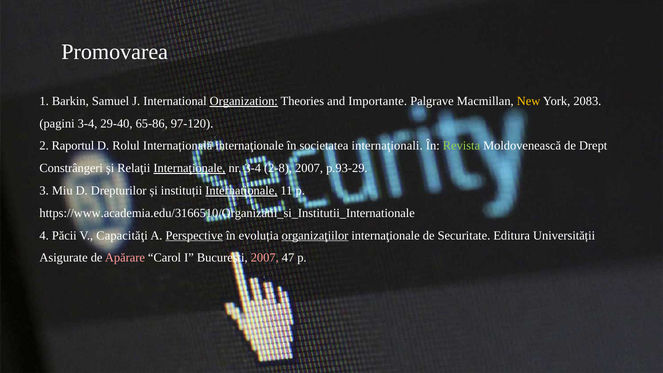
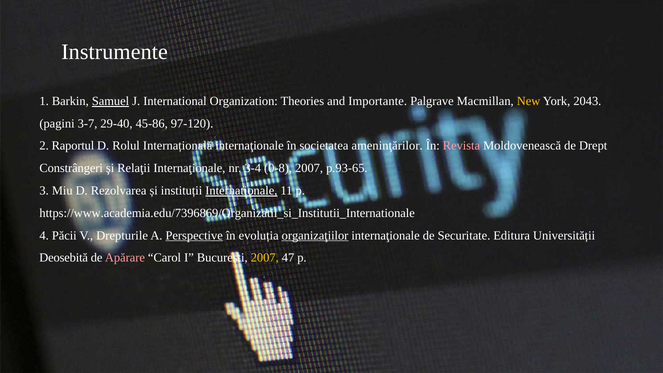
Promovarea: Promovarea -> Instrumente (115, 52)
Samuel underline: none -> present (110, 101)
Organization underline: present -> none (244, 101)
2083: 2083 -> 2043 (587, 101)
pagini 3-4: 3-4 -> 3-7 (88, 123)
65-86: 65-86 -> 45-86 (152, 123)
internaţionali: internaţionali -> ameninţărilor (387, 146)
Revista colour: light green -> pink (461, 146)
Internaţionale underline: present -> none (189, 168)
2-8: 2-8 -> 0-8 (278, 168)
p.93-29: p.93-29 -> p.93-65 (347, 168)
Drepturilor: Drepturilor -> Rezolvarea (119, 191)
https://www.academia.edu/3166510/Organizatii_si_Institutii_Internationale: https://www.academia.edu/3166510/Organizatii_si_Institutii_Internationale -> https://www.academia.edu/7396869/Organizatii_si_Institutii_Internationale (227, 213)
Capacităţi: Capacităţi -> Drepturile (122, 235)
Asigurate: Asigurate -> Deosebită (64, 258)
2007 colour: pink -> yellow (265, 258)
